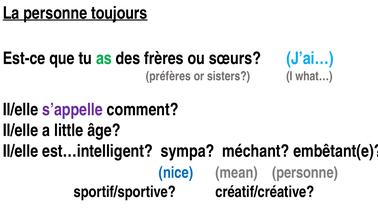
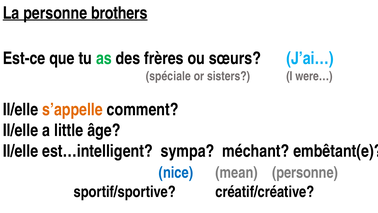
toujours: toujours -> brothers (119, 13)
préfères: préfères -> spéciale (168, 76)
what…: what… -> were… (314, 76)
s’appelle colour: purple -> orange (73, 109)
